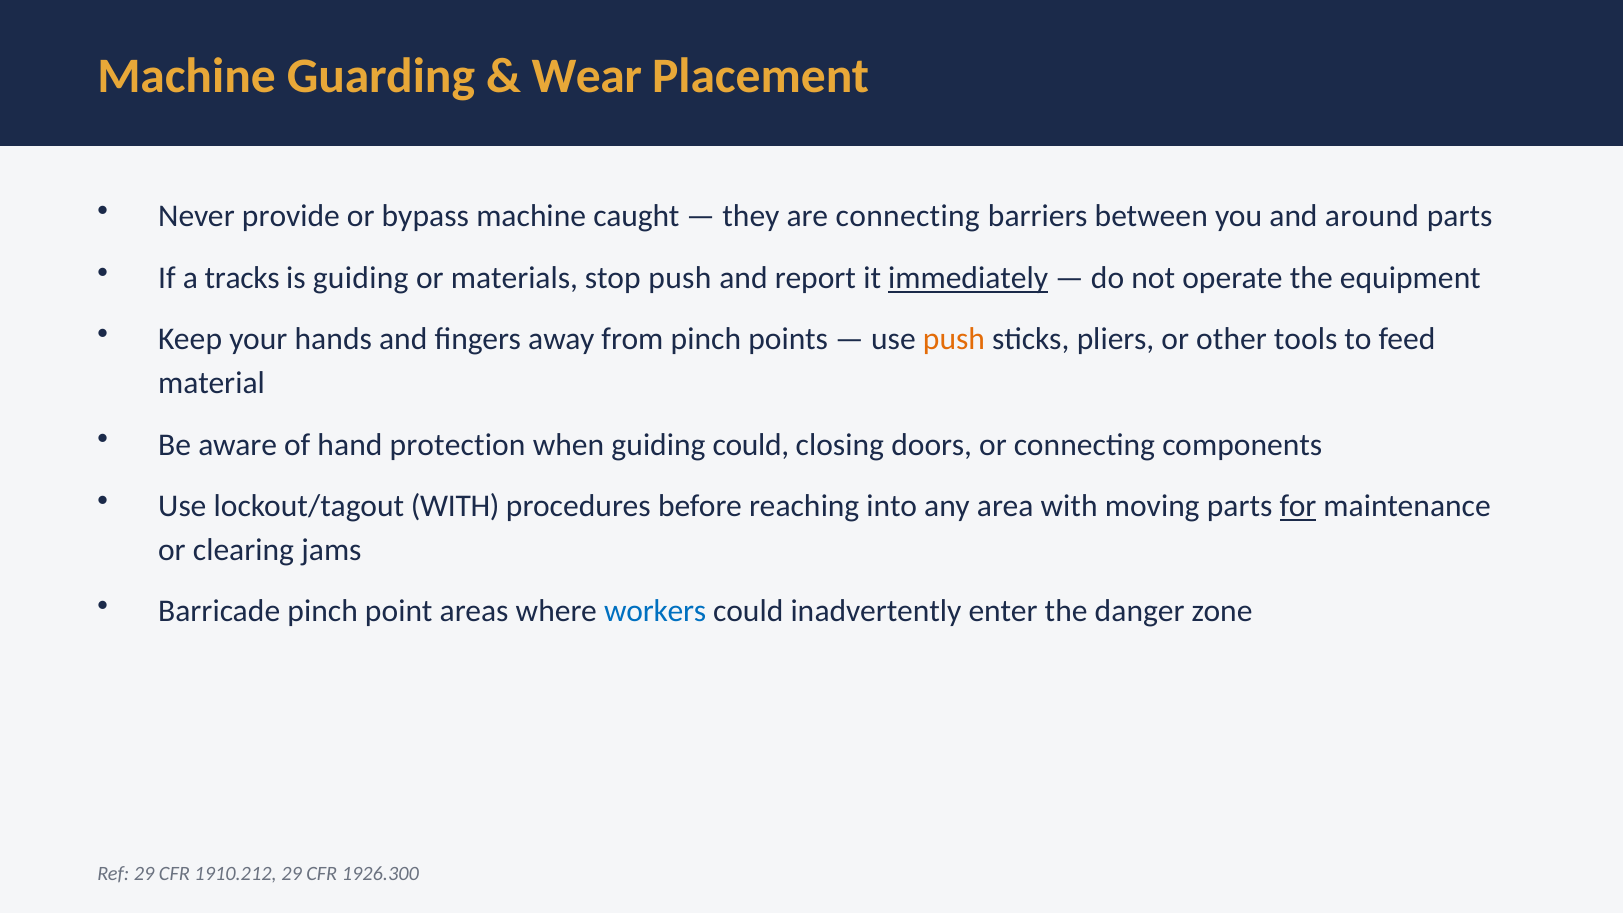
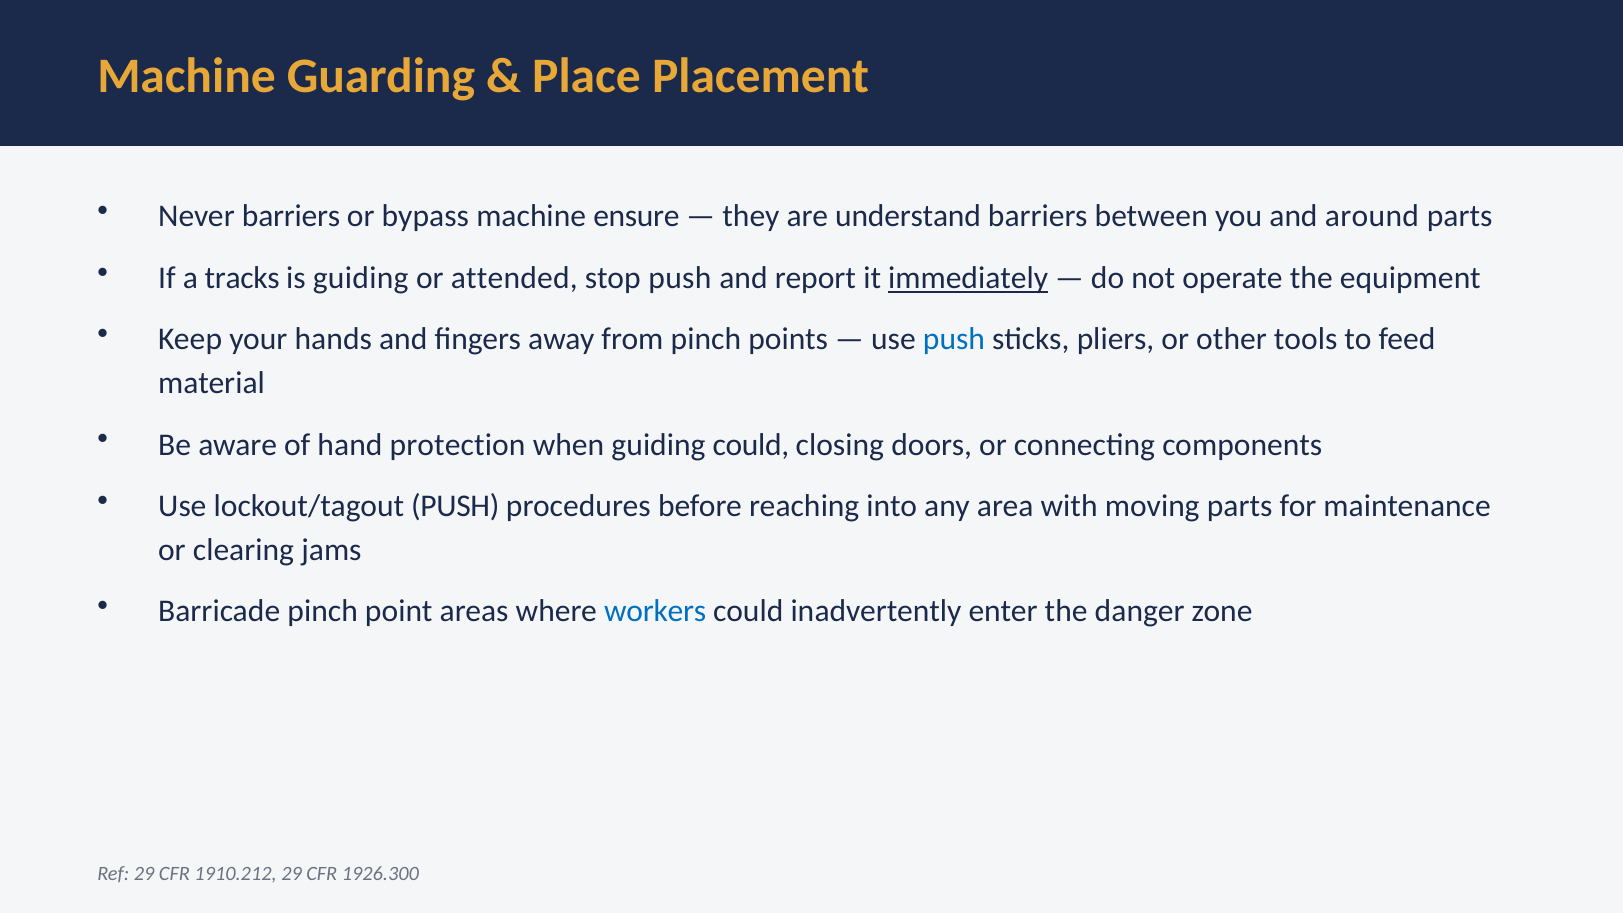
Wear: Wear -> Place (587, 76)
Never provide: provide -> barriers (291, 216)
caught: caught -> ensure (636, 216)
are connecting: connecting -> understand (908, 216)
materials: materials -> attended (514, 278)
push colour: orange -> blue (954, 340)
lockout/tagout WITH: WITH -> PUSH (455, 506)
for underline: present -> none (1298, 506)
